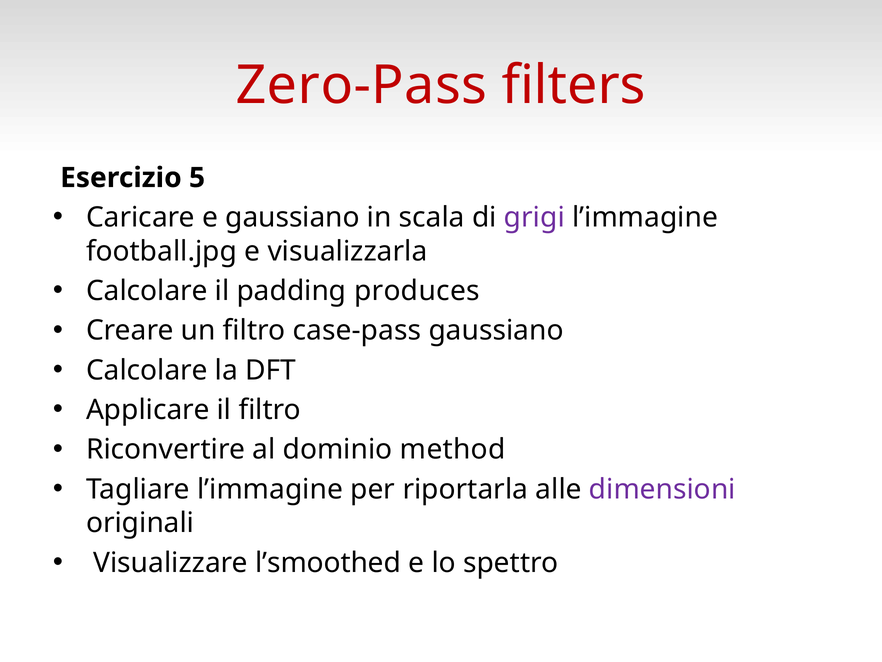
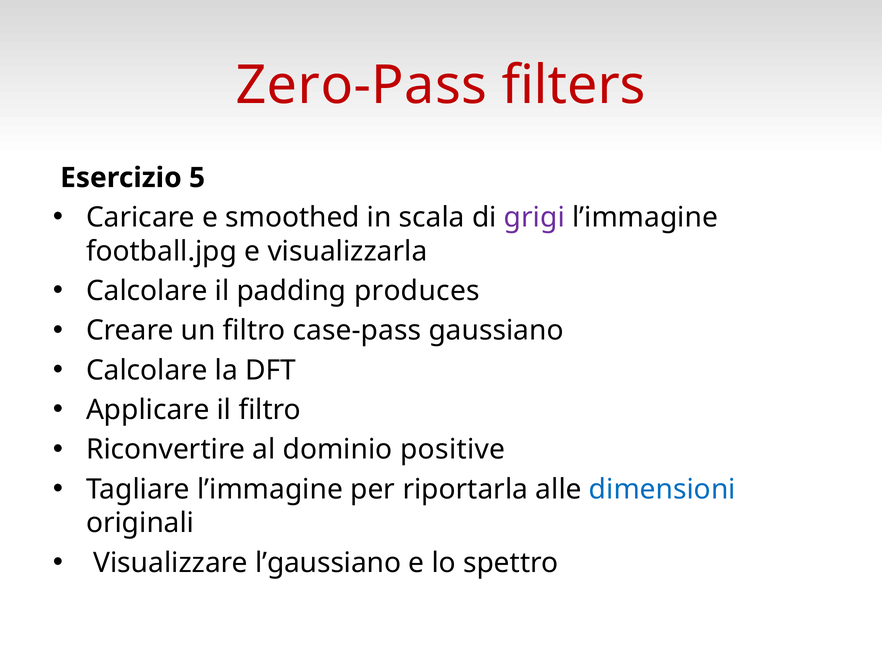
e gaussiano: gaussiano -> smoothed (293, 217)
method: method -> positive (453, 449)
dimensioni colour: purple -> blue (662, 489)
l’smoothed: l’smoothed -> l’gaussiano (328, 562)
